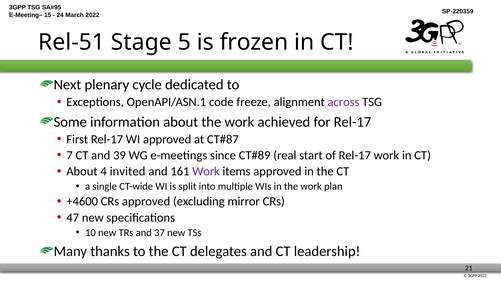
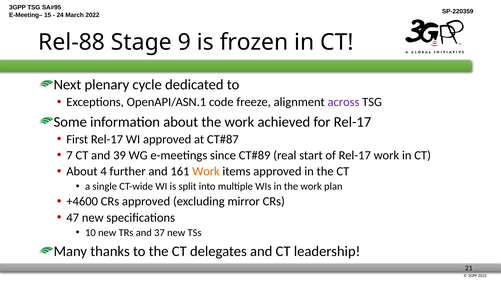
Rel-51: Rel-51 -> Rel-88 (72, 42)
5: 5 -> 9 (184, 42)
invited: invited -> further (128, 171)
Work colour: purple -> orange (206, 171)
